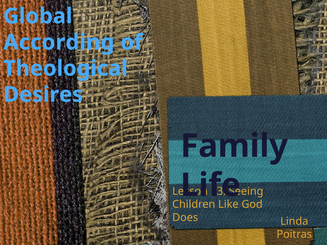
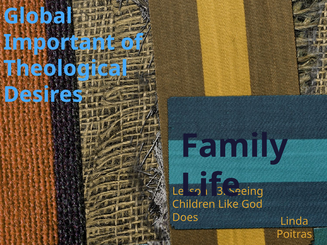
According: According -> Important (59, 42)
